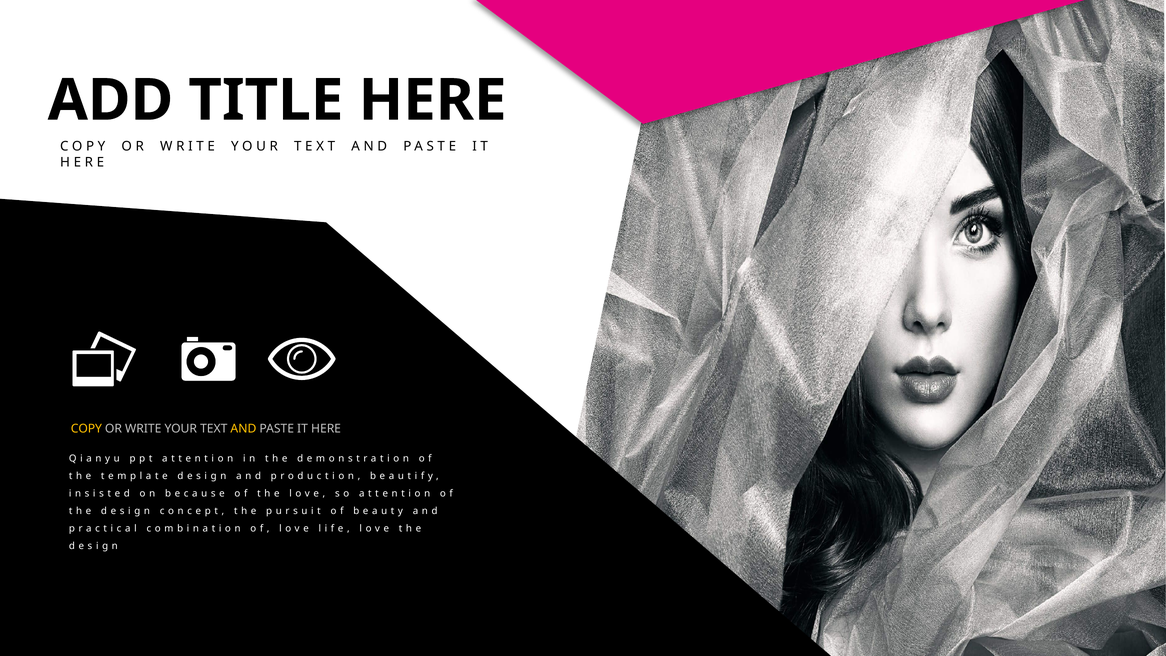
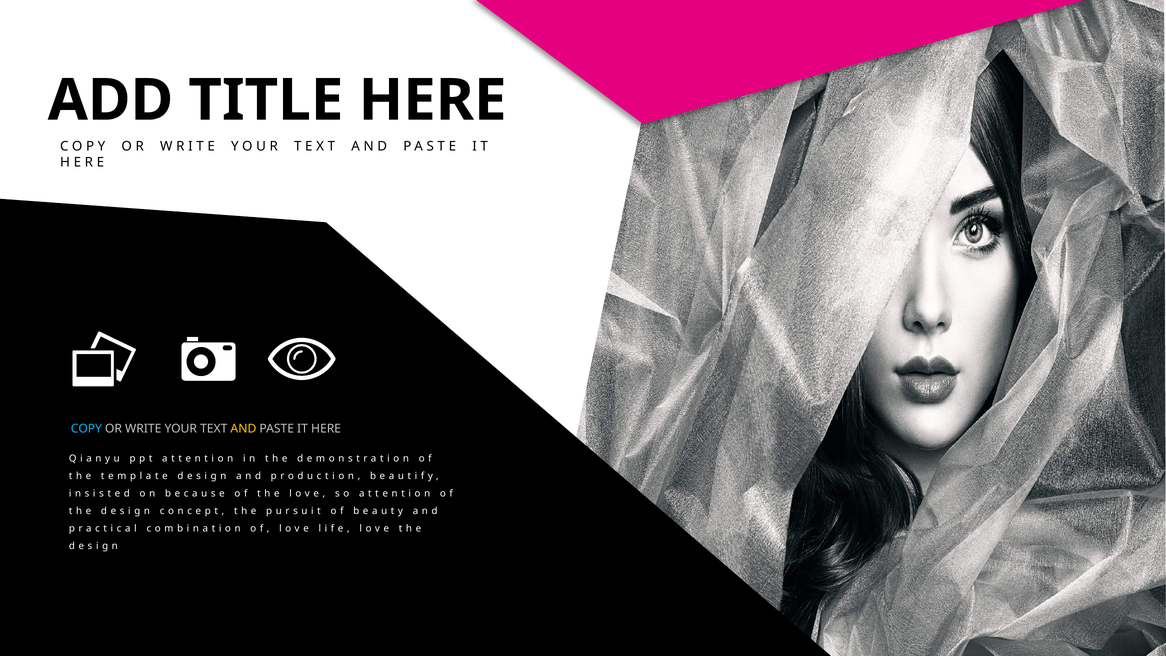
COPY colour: yellow -> light blue (86, 429)
